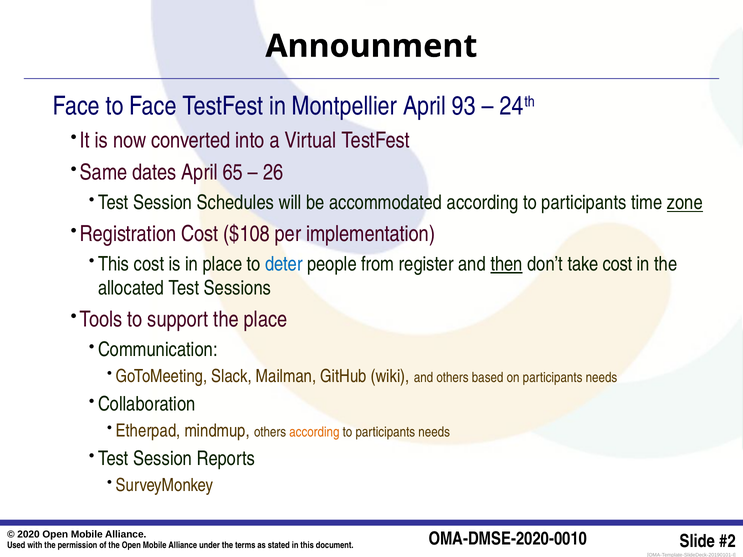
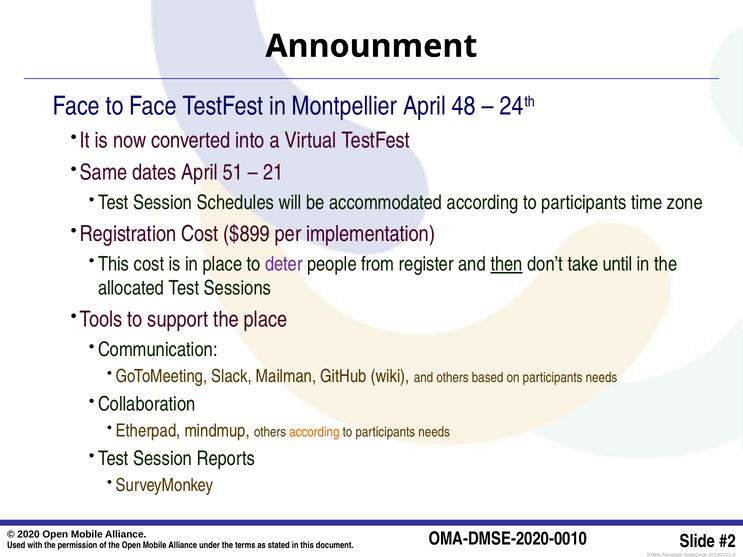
93: 93 -> 48 (464, 106)
65: 65 -> 51 (233, 173)
26: 26 -> 21 (273, 173)
zone underline: present -> none (685, 203)
$108: $108 -> $899 (247, 234)
deter colour: blue -> purple (284, 264)
take cost: cost -> until (618, 264)
